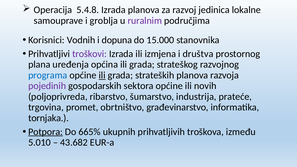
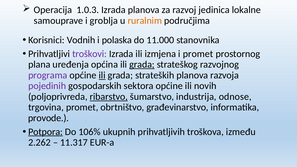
5.4.8: 5.4.8 -> 1.0.3 (88, 10)
ruralnim colour: purple -> orange (145, 21)
dopuna: dopuna -> polaska (117, 40)
15.000: 15.000 -> 11.000 (160, 40)
i društva: društva -> promet (198, 54)
grada underline: none -> present (142, 64)
programa colour: blue -> purple (48, 75)
ribarstvo underline: none -> present (109, 97)
prateće: prateće -> odnose (235, 97)
tornjaka: tornjaka -> provode (48, 118)
665%: 665% -> 106% (90, 132)
5.010: 5.010 -> 2.262 (39, 142)
43.682: 43.682 -> 11.317 (74, 142)
